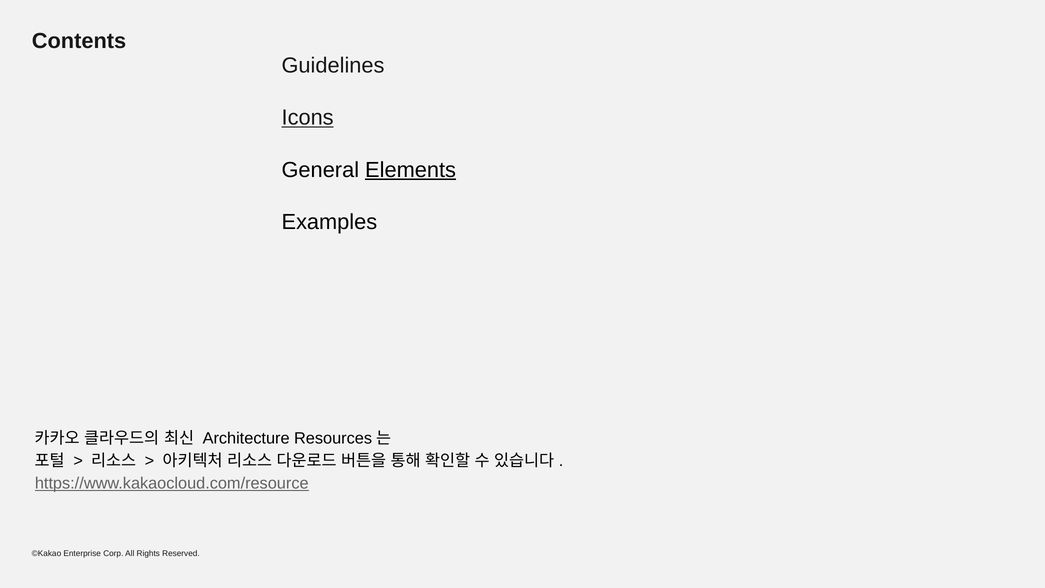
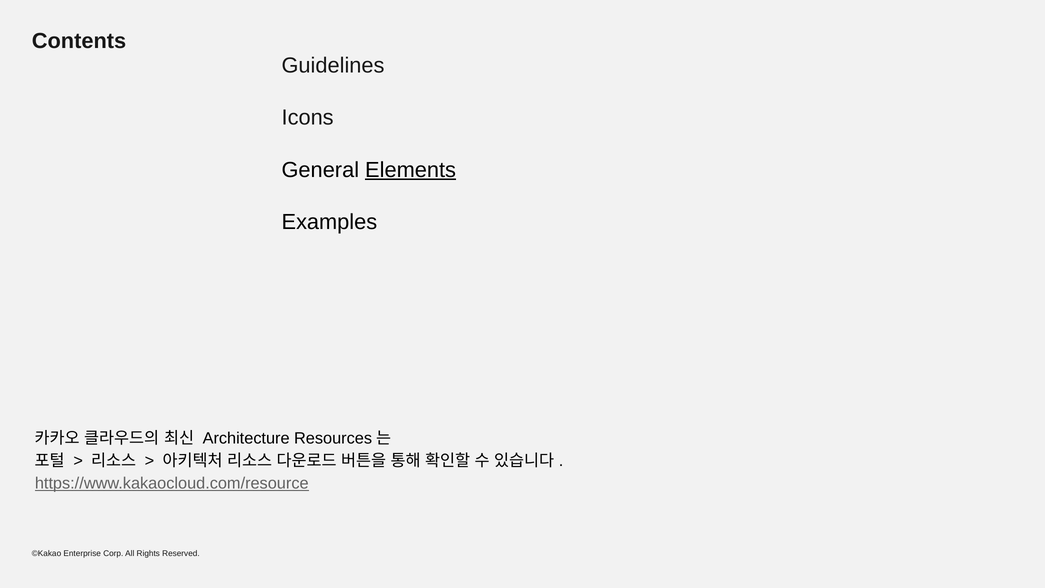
Icons underline: present -> none (308, 118)
